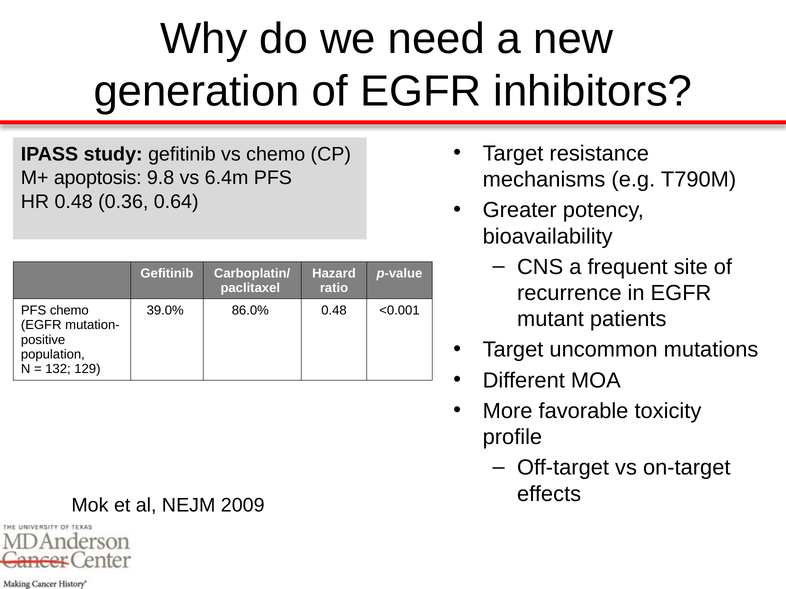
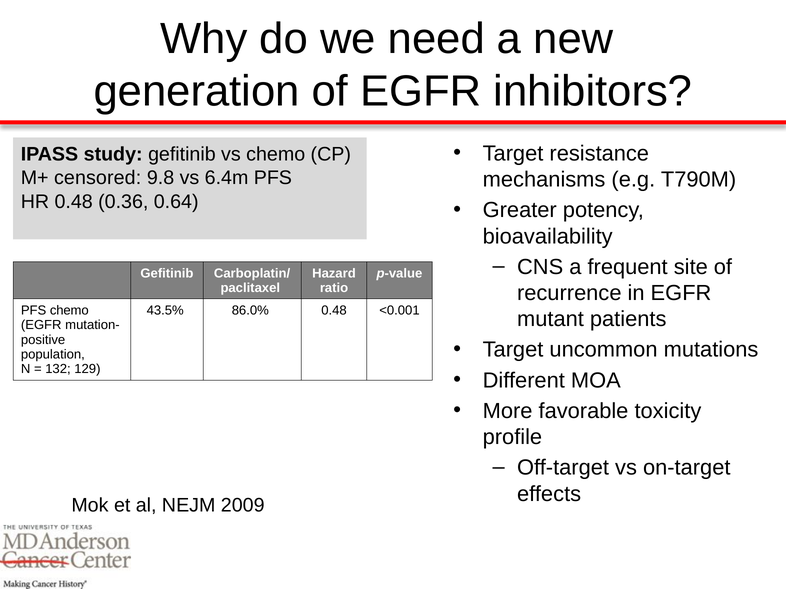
apoptosis: apoptosis -> censored (98, 178)
39.0%: 39.0% -> 43.5% (165, 311)
